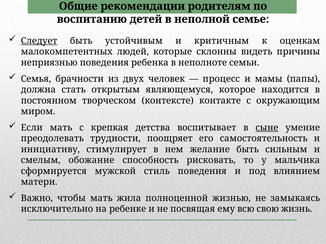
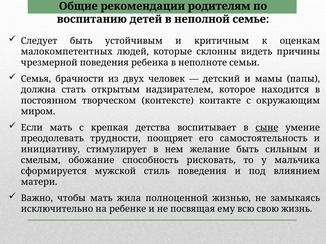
Следует underline: present -> none (39, 41)
неприязнью: неприязнью -> чрезмерной (49, 63)
процесс: процесс -> детский (221, 79)
являющемуся: являющемуся -> надзирателем (179, 90)
